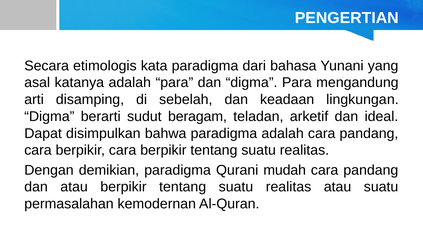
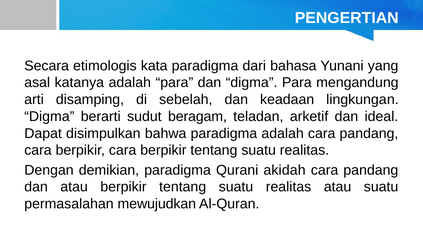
mudah: mudah -> akidah (285, 170)
kemodernan: kemodernan -> mewujudkan (157, 204)
